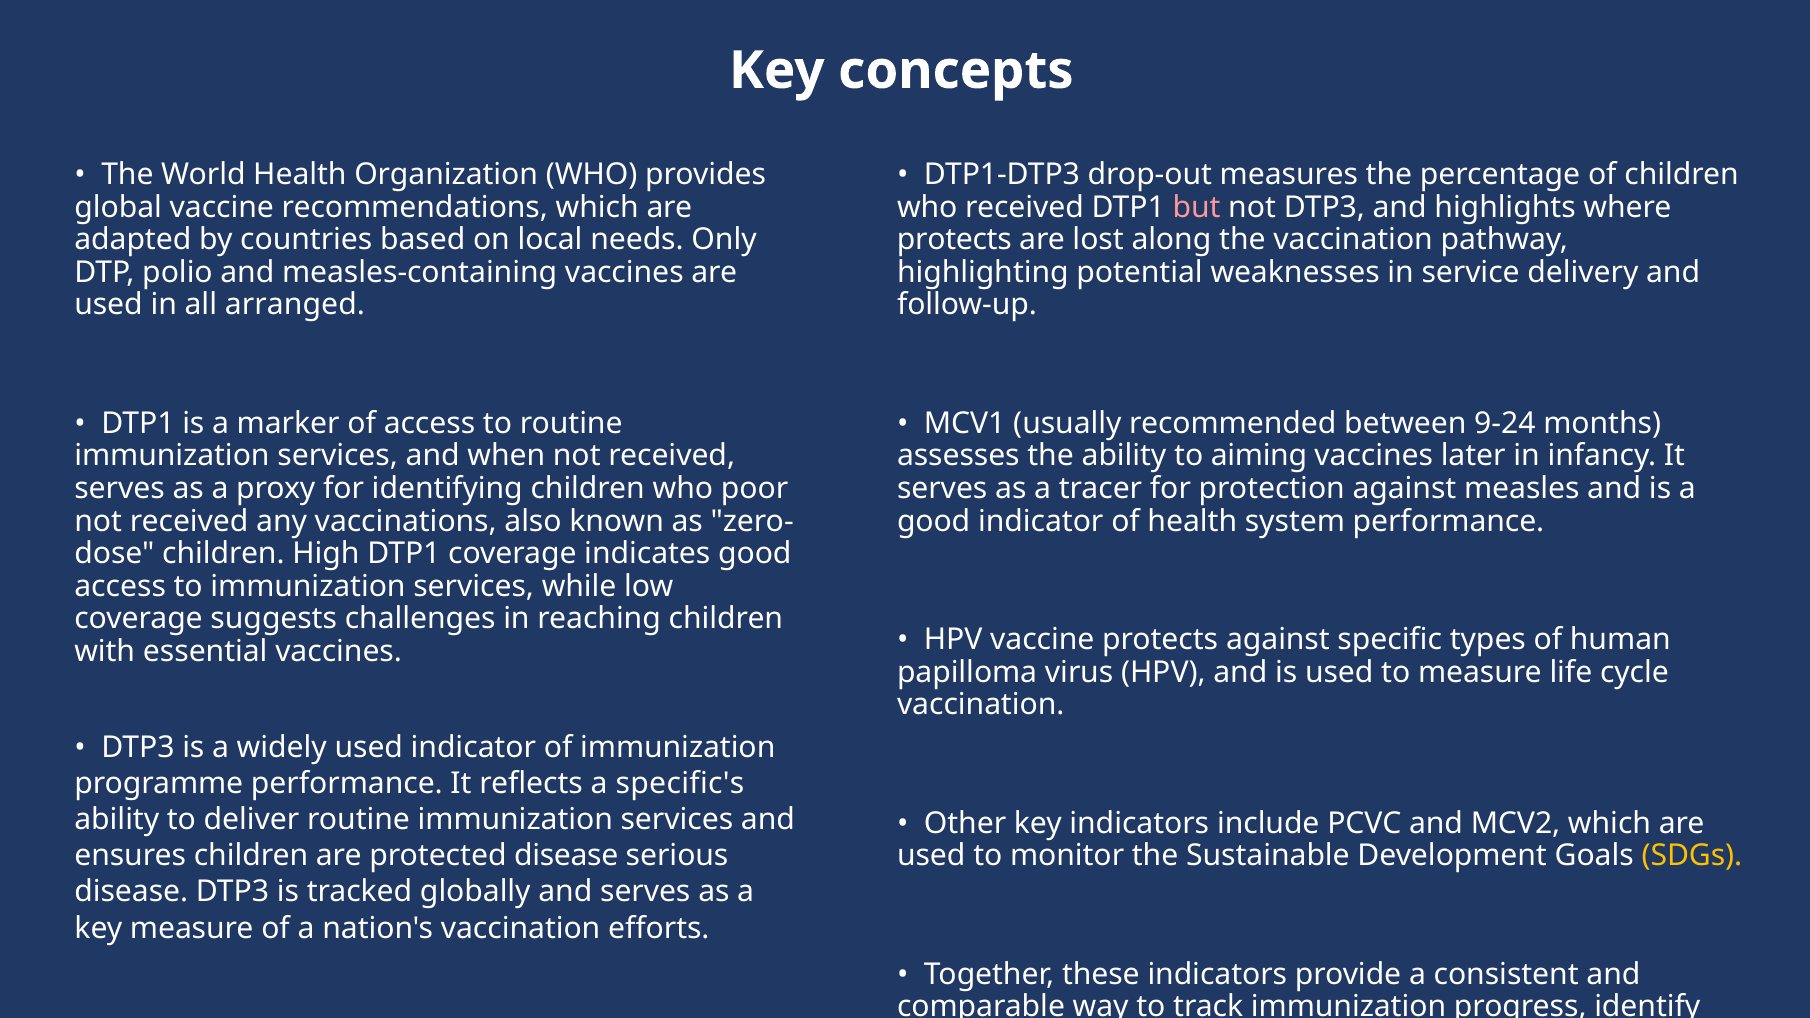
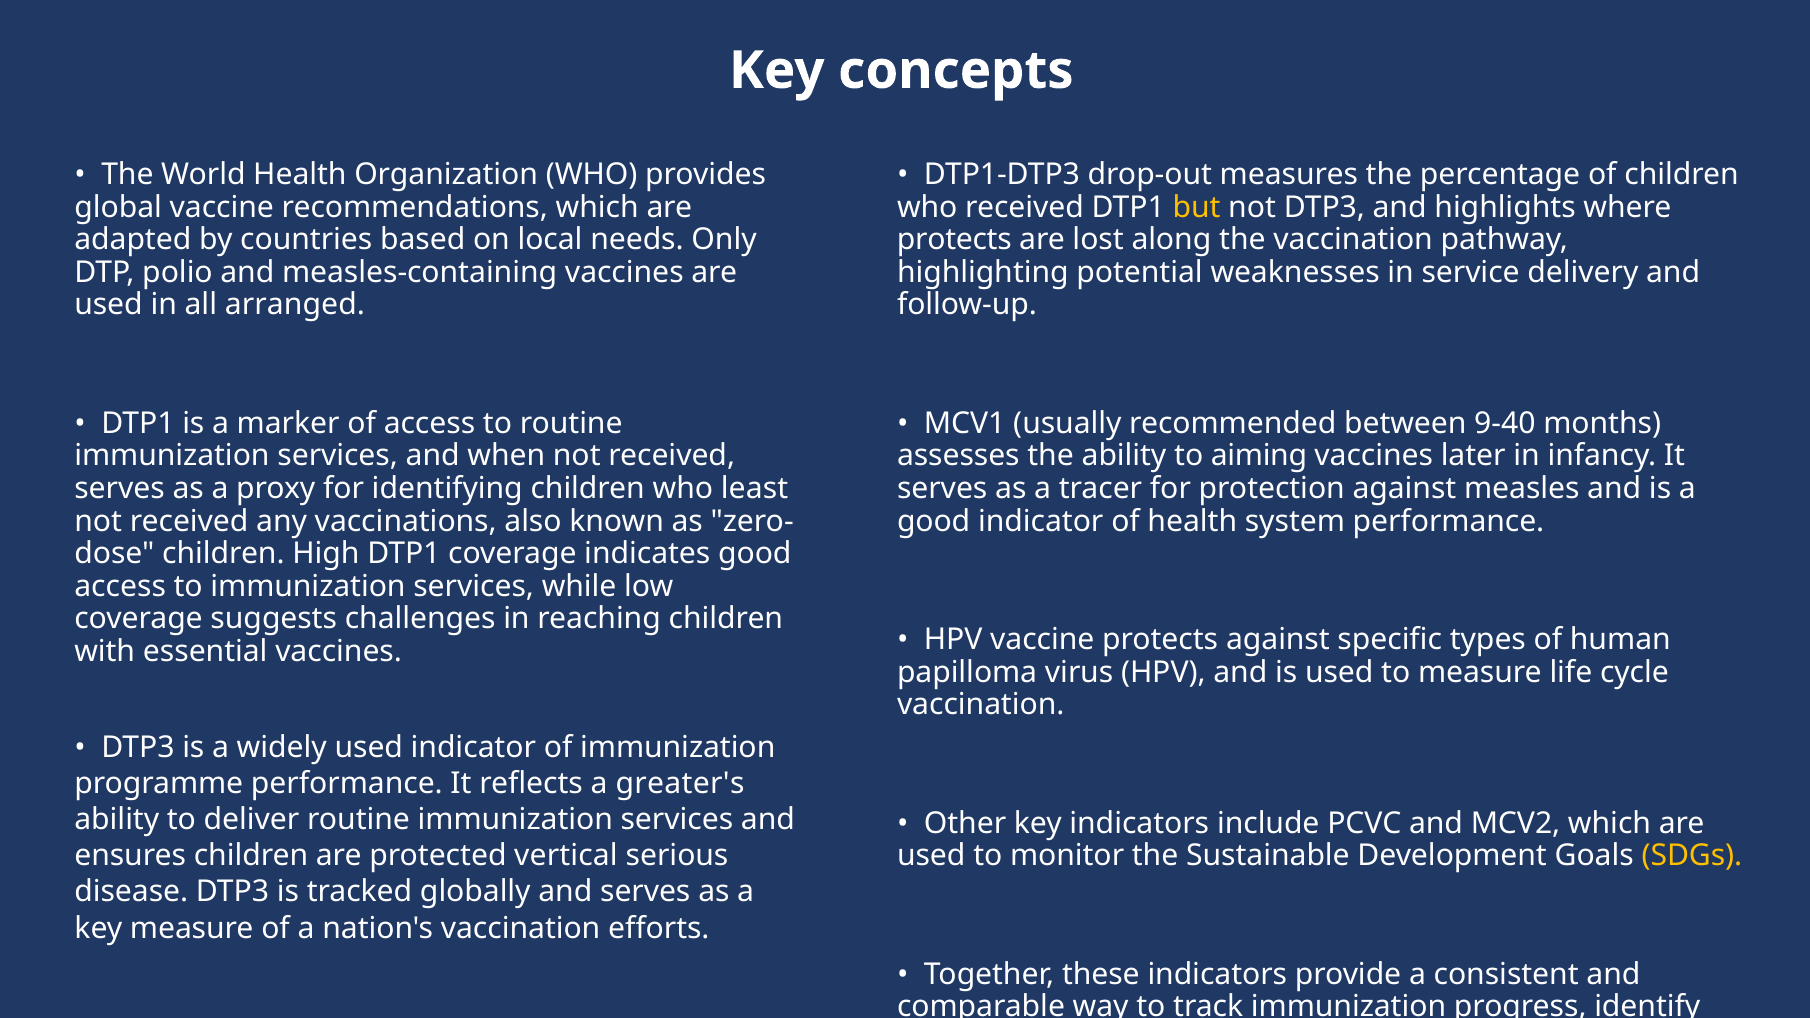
but colour: pink -> yellow (1197, 207)
9-24: 9-24 -> 9-40 (1505, 424)
poor: poor -> least (755, 489)
specific's: specific's -> greater's (680, 783)
protected disease: disease -> vertical (566, 856)
